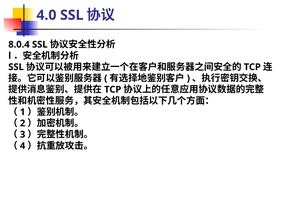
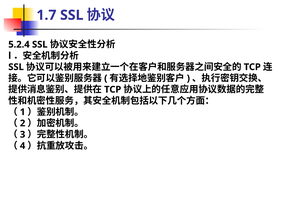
4.0: 4.0 -> 1.7 (46, 15)
8.0.4: 8.0.4 -> 5.2.4 (19, 44)
